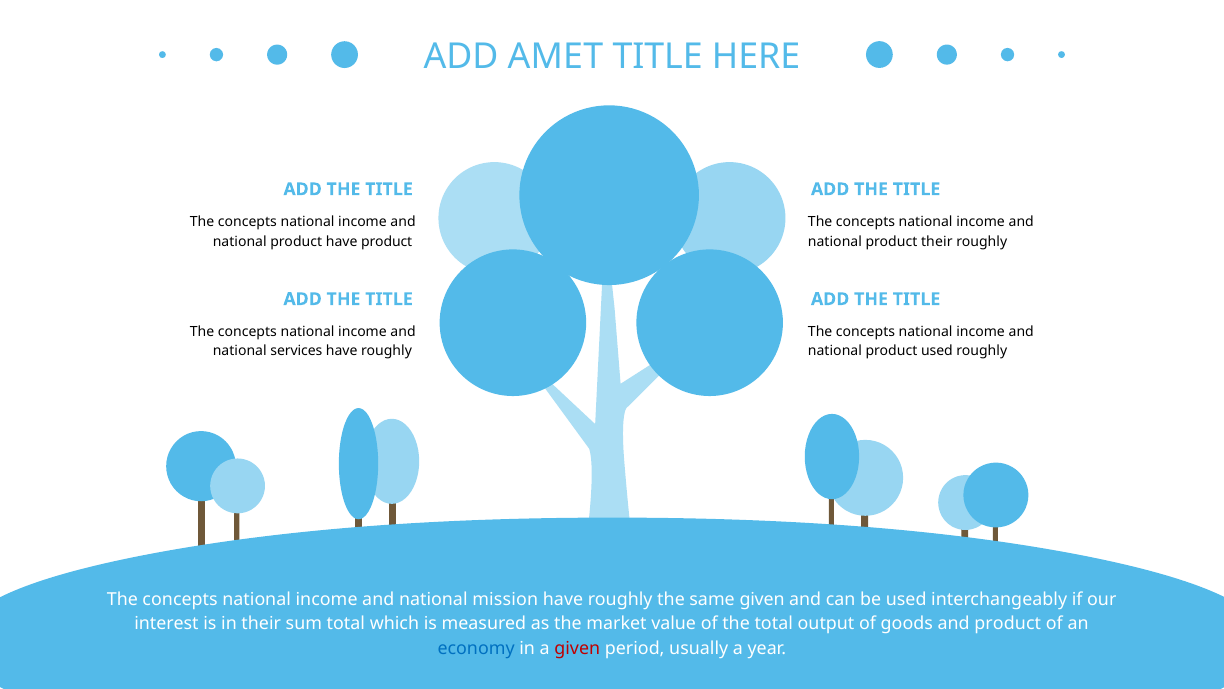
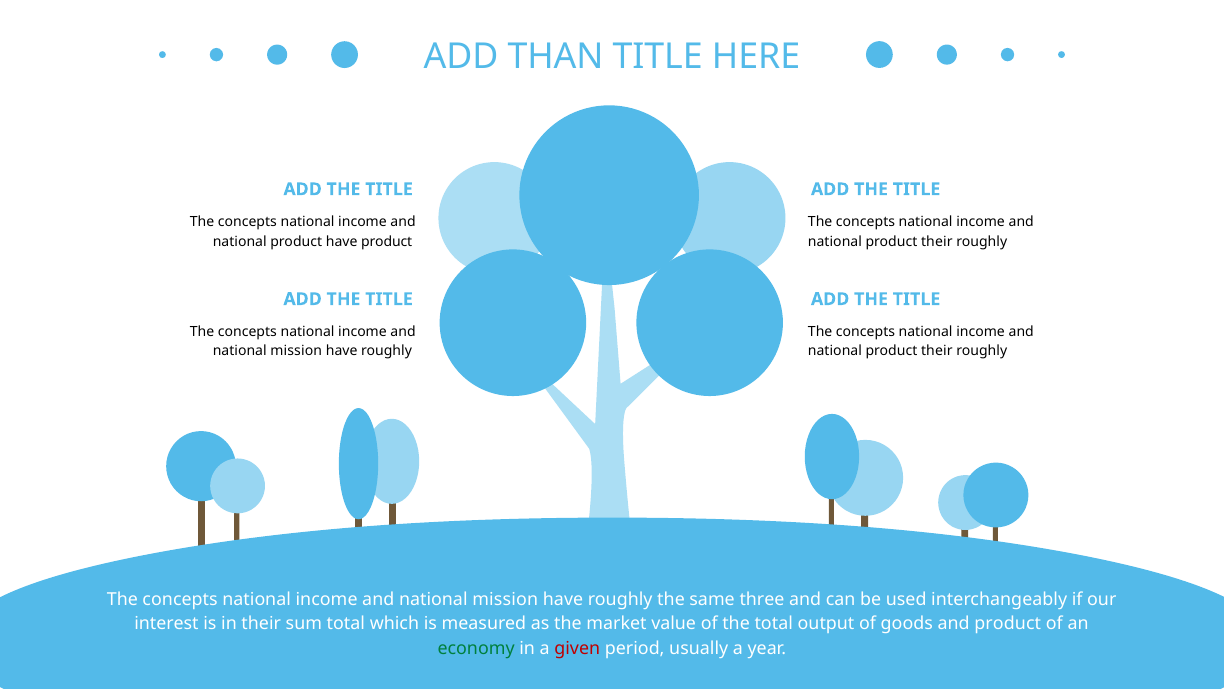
AMET: AMET -> THAN (556, 57)
services: services -> mission (296, 351)
used: used -> their (937, 351)
same given: given -> three (762, 599)
economy colour: blue -> green (476, 648)
